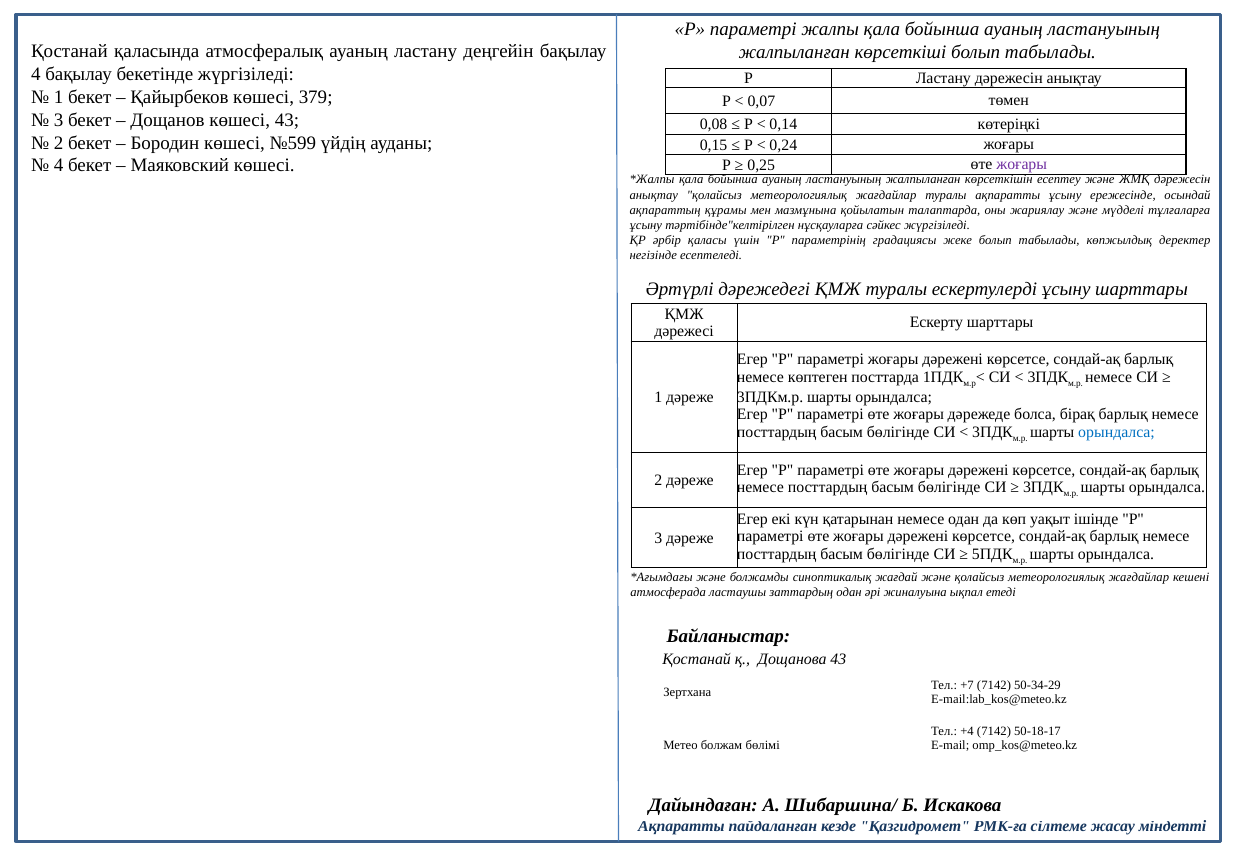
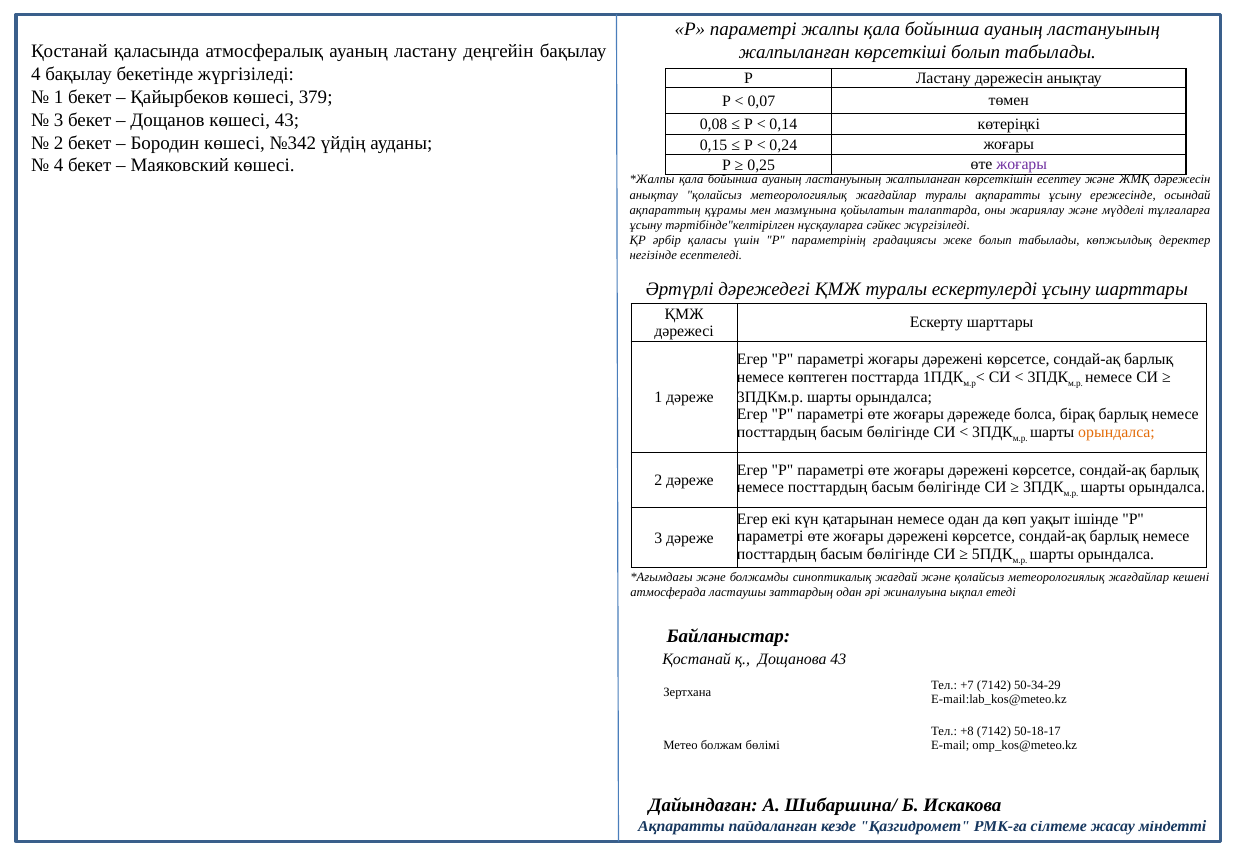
№599: №599 -> №342 (293, 143)
орындалса colour: blue -> orange (1117, 432)
+4: +4 -> +8 (967, 731)
